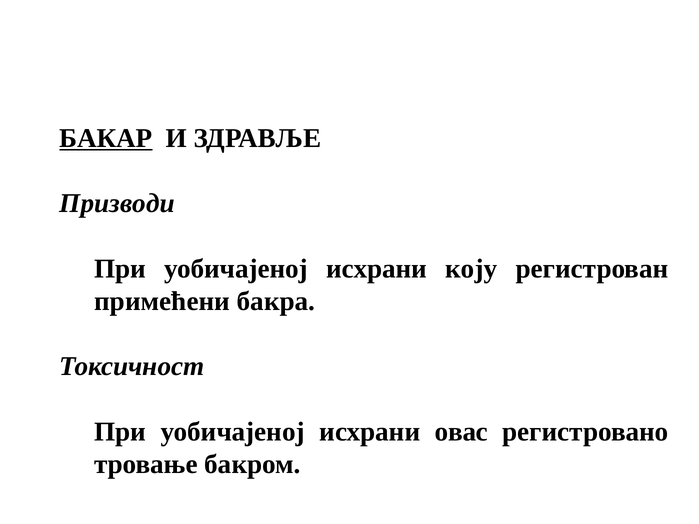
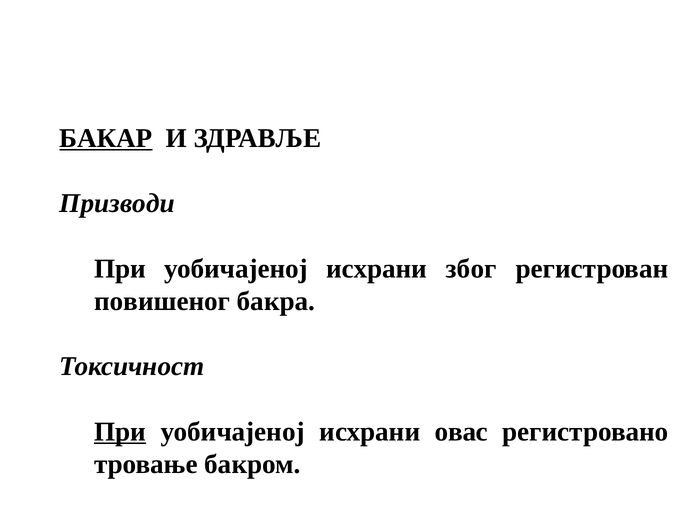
коју: коју -> због (471, 269)
примећени: примећени -> повишеног (162, 301)
При underline: none -> present (120, 432)
